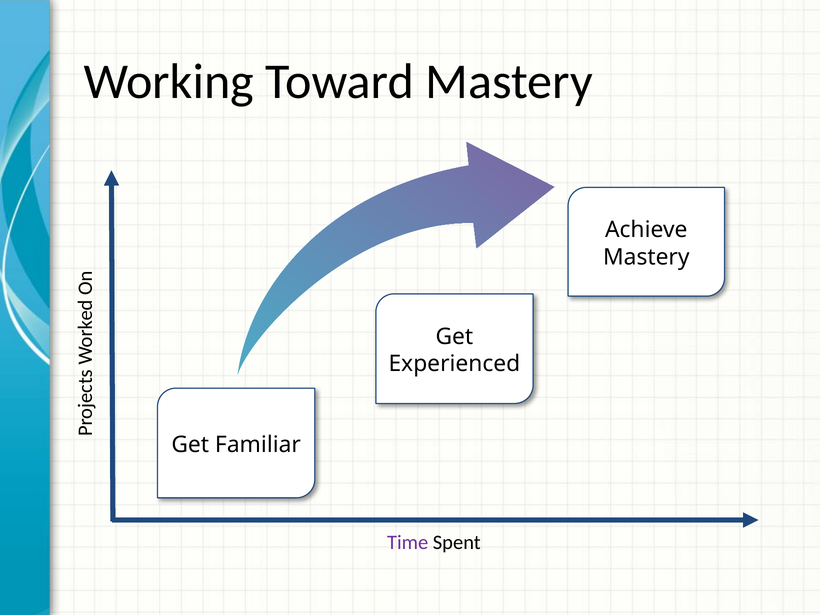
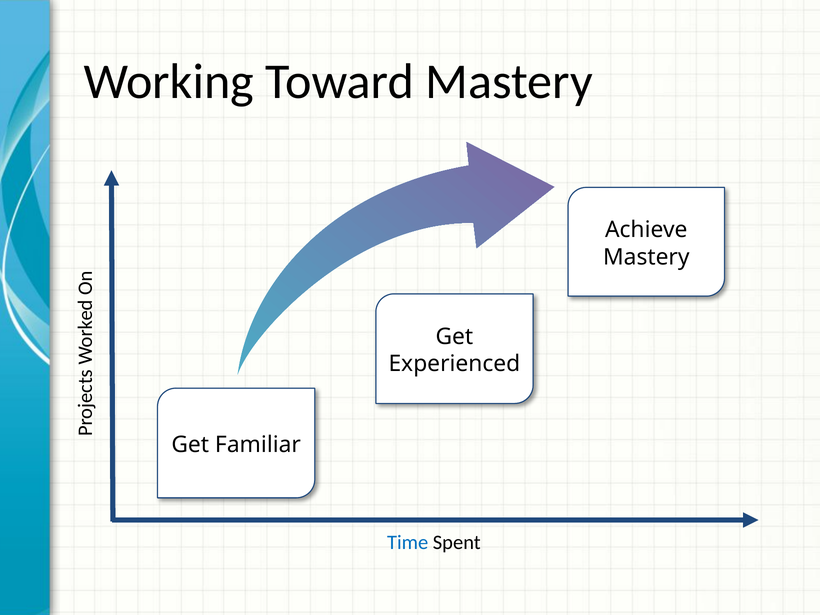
Time colour: purple -> blue (408, 543)
